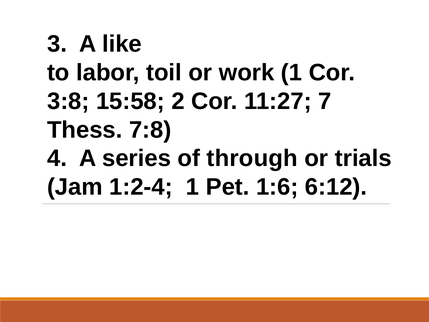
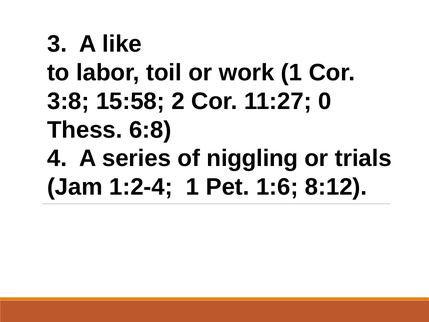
7: 7 -> 0 (325, 101)
7:8: 7:8 -> 6:8 (150, 130)
through: through -> niggling (252, 158)
6:12: 6:12 -> 8:12 (336, 187)
